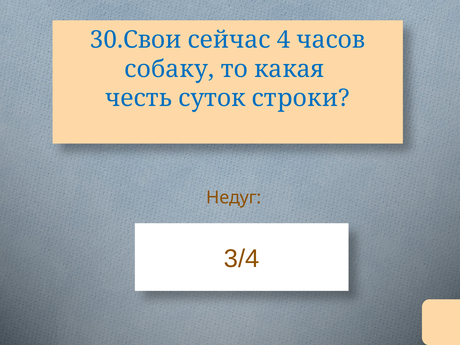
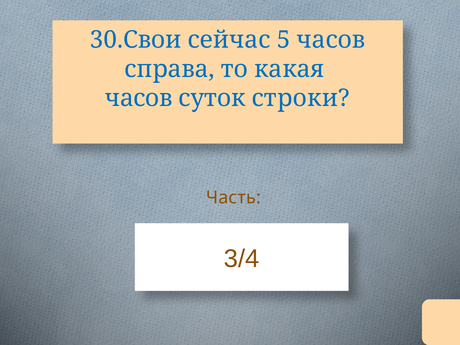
4: 4 -> 5 (284, 40)
собаку: собаку -> справа (170, 69)
честь: честь -> часов (139, 98)
Недуг: Недуг -> Часть (234, 198)
